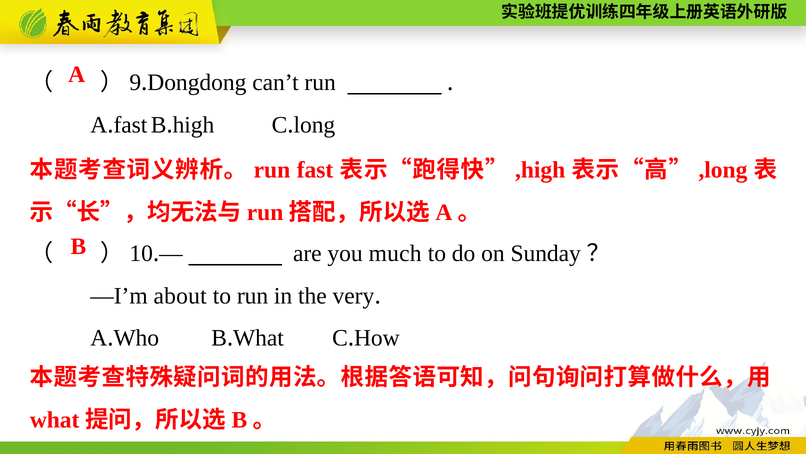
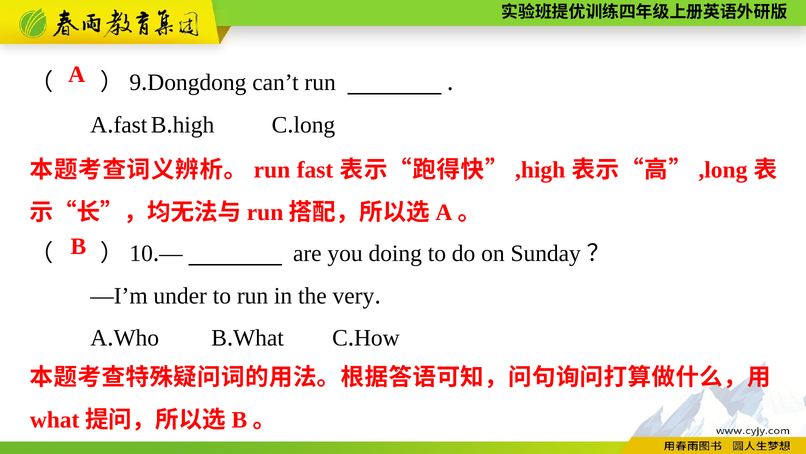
much: much -> doing (395, 253)
about: about -> under (180, 295)
